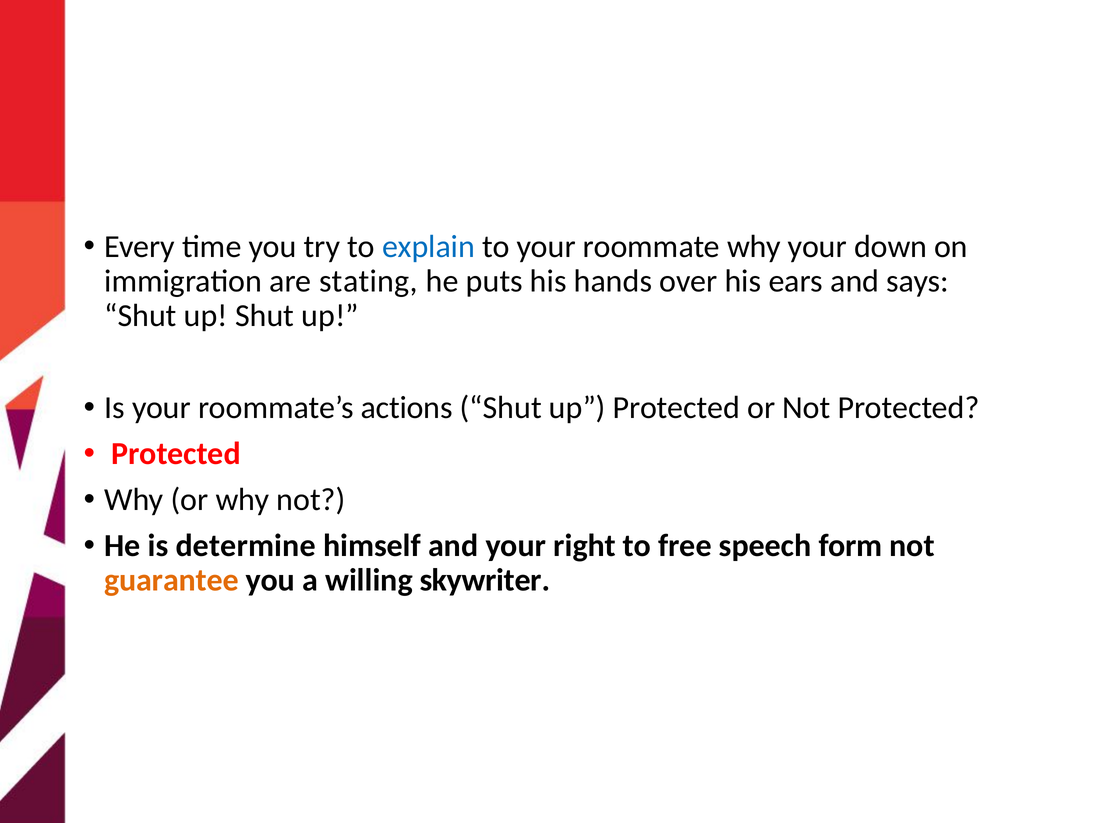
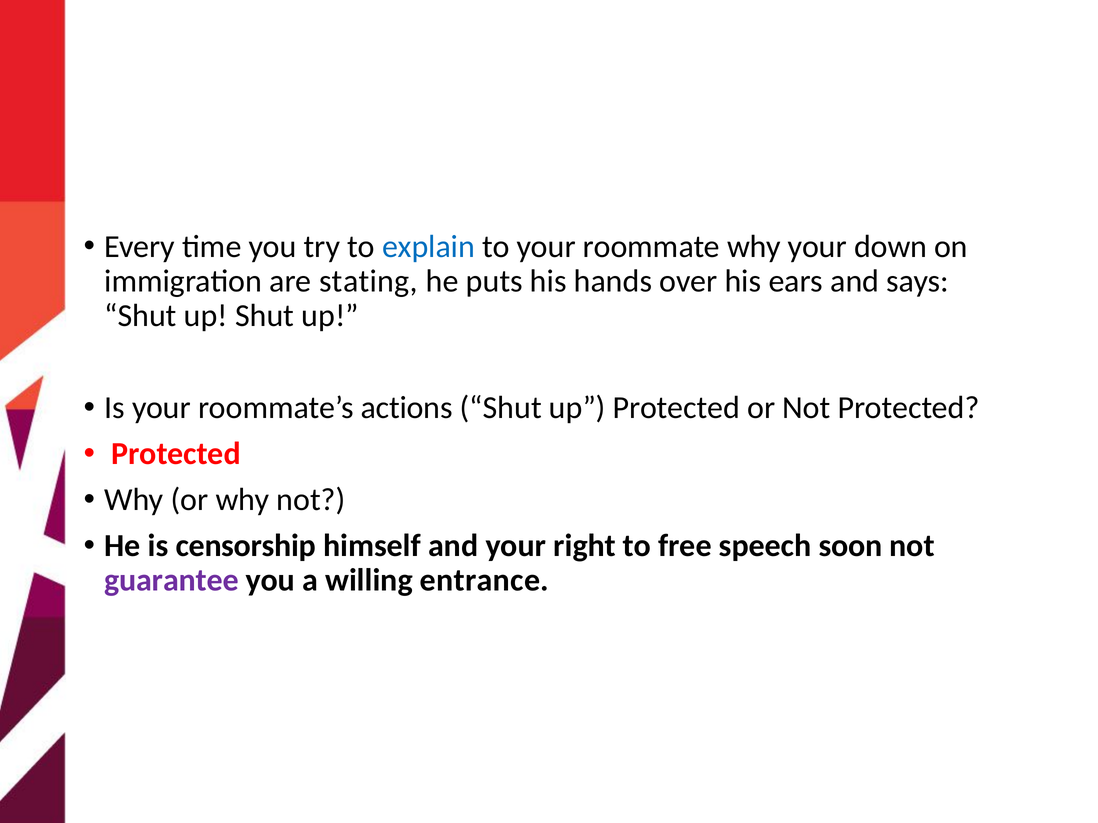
determine: determine -> censorship (246, 546)
form: form -> soon (850, 546)
guarantee colour: orange -> purple (171, 581)
skywriter: skywriter -> entrance (485, 581)
